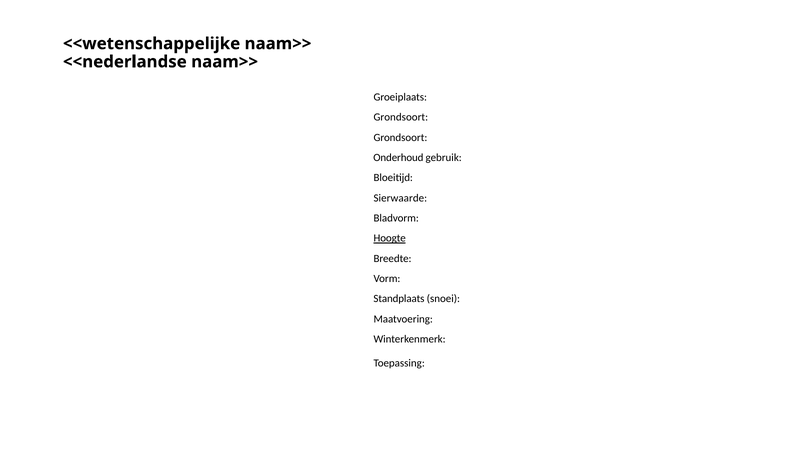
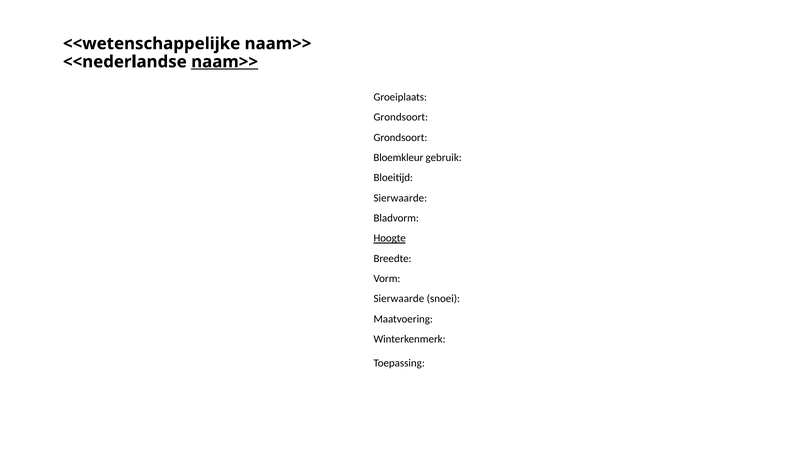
naam>> underline: none -> present (225, 62)
Onderhoud: Onderhoud -> Bloemkleur (398, 158)
Standplaats: Standplaats -> Sierwaarde (399, 299)
